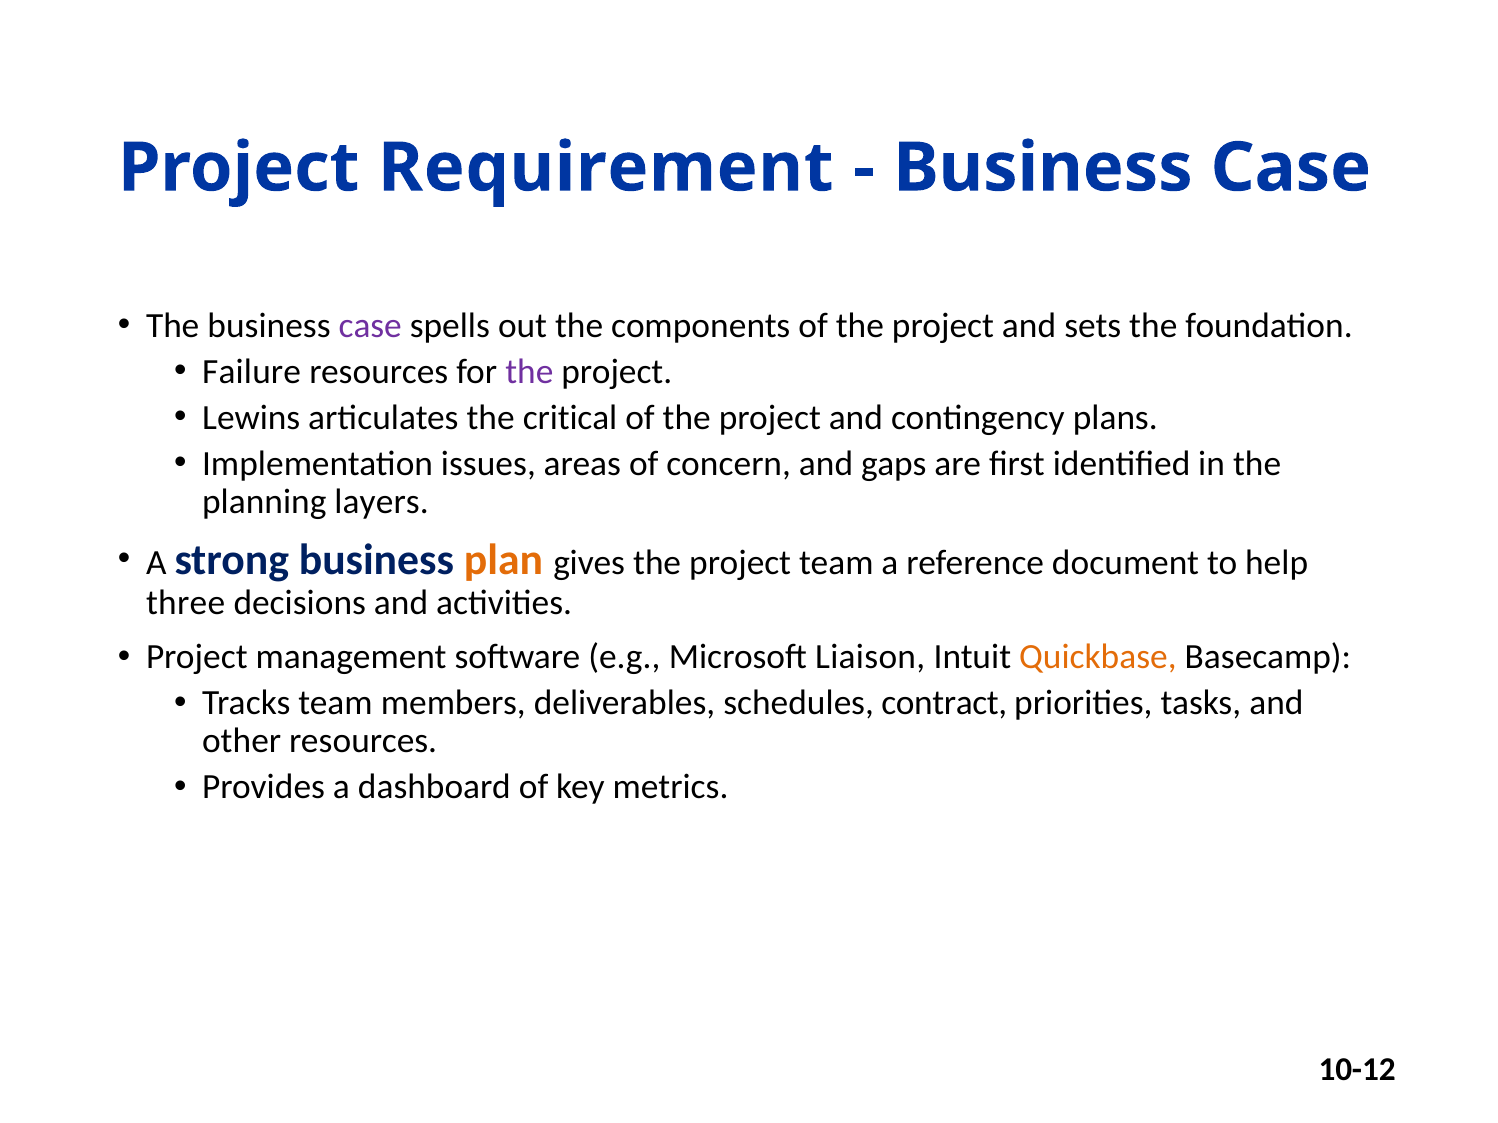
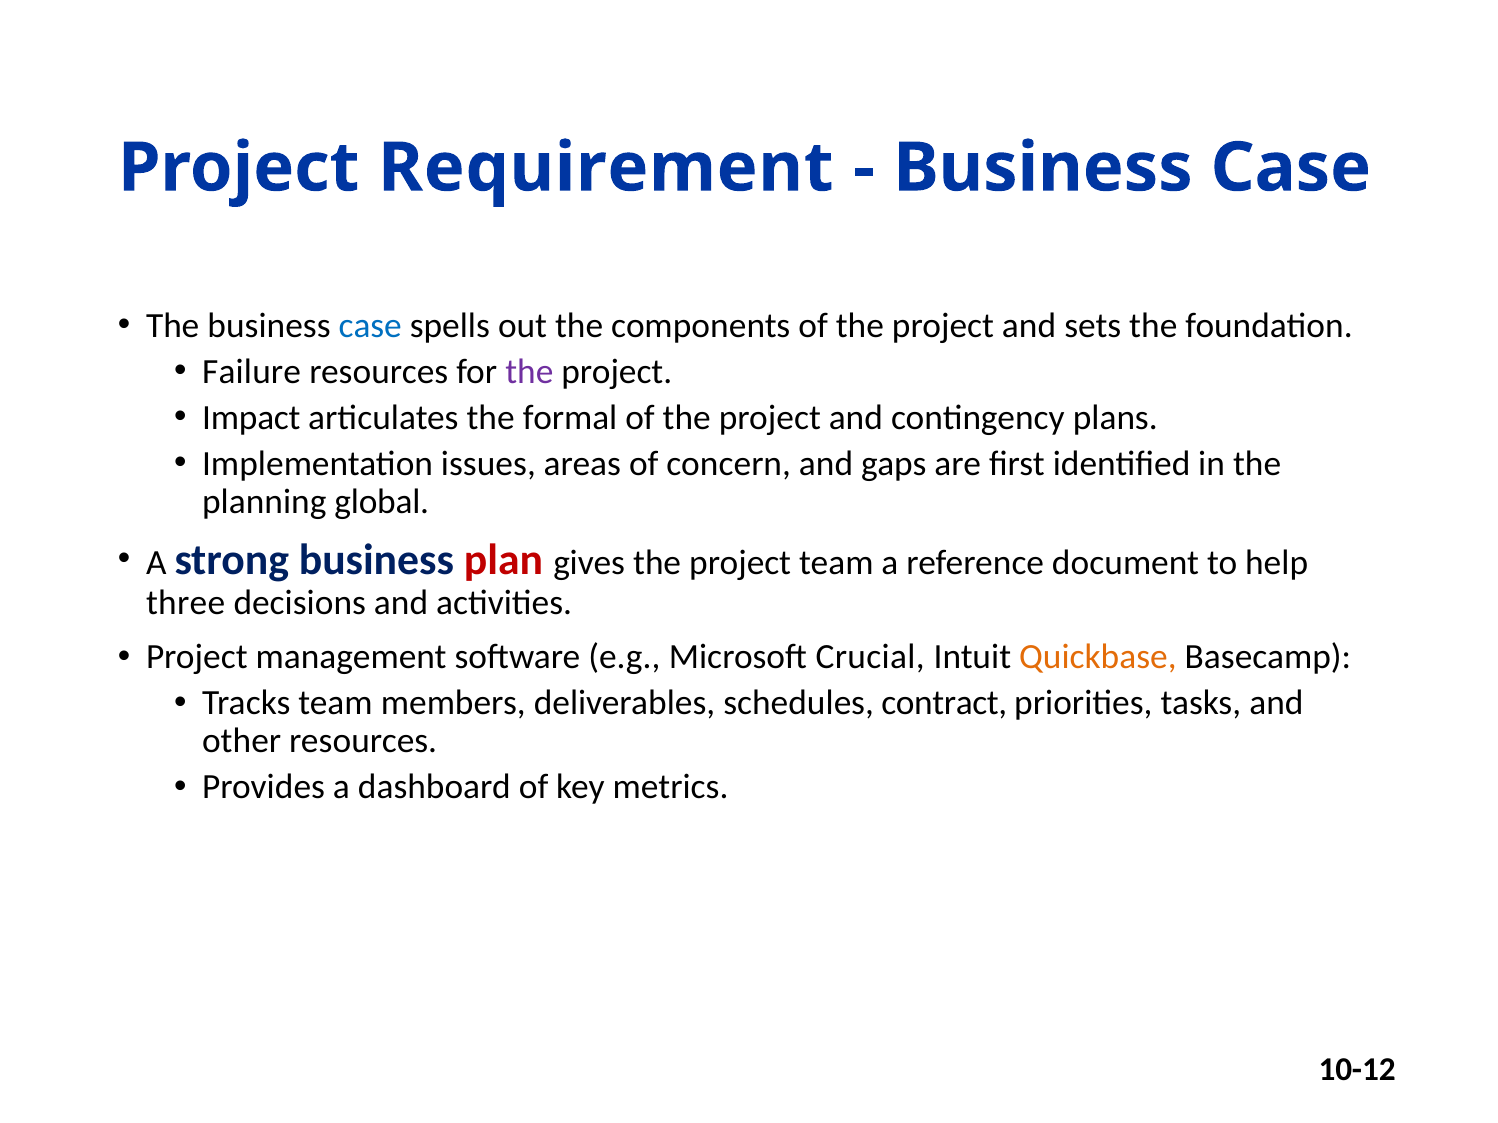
case colour: purple -> blue (370, 325)
Lewins: Lewins -> Impact (251, 418)
critical: critical -> formal (570, 418)
layers: layers -> global (382, 502)
plan colour: orange -> red (503, 560)
Liaison: Liaison -> Crucial (870, 657)
